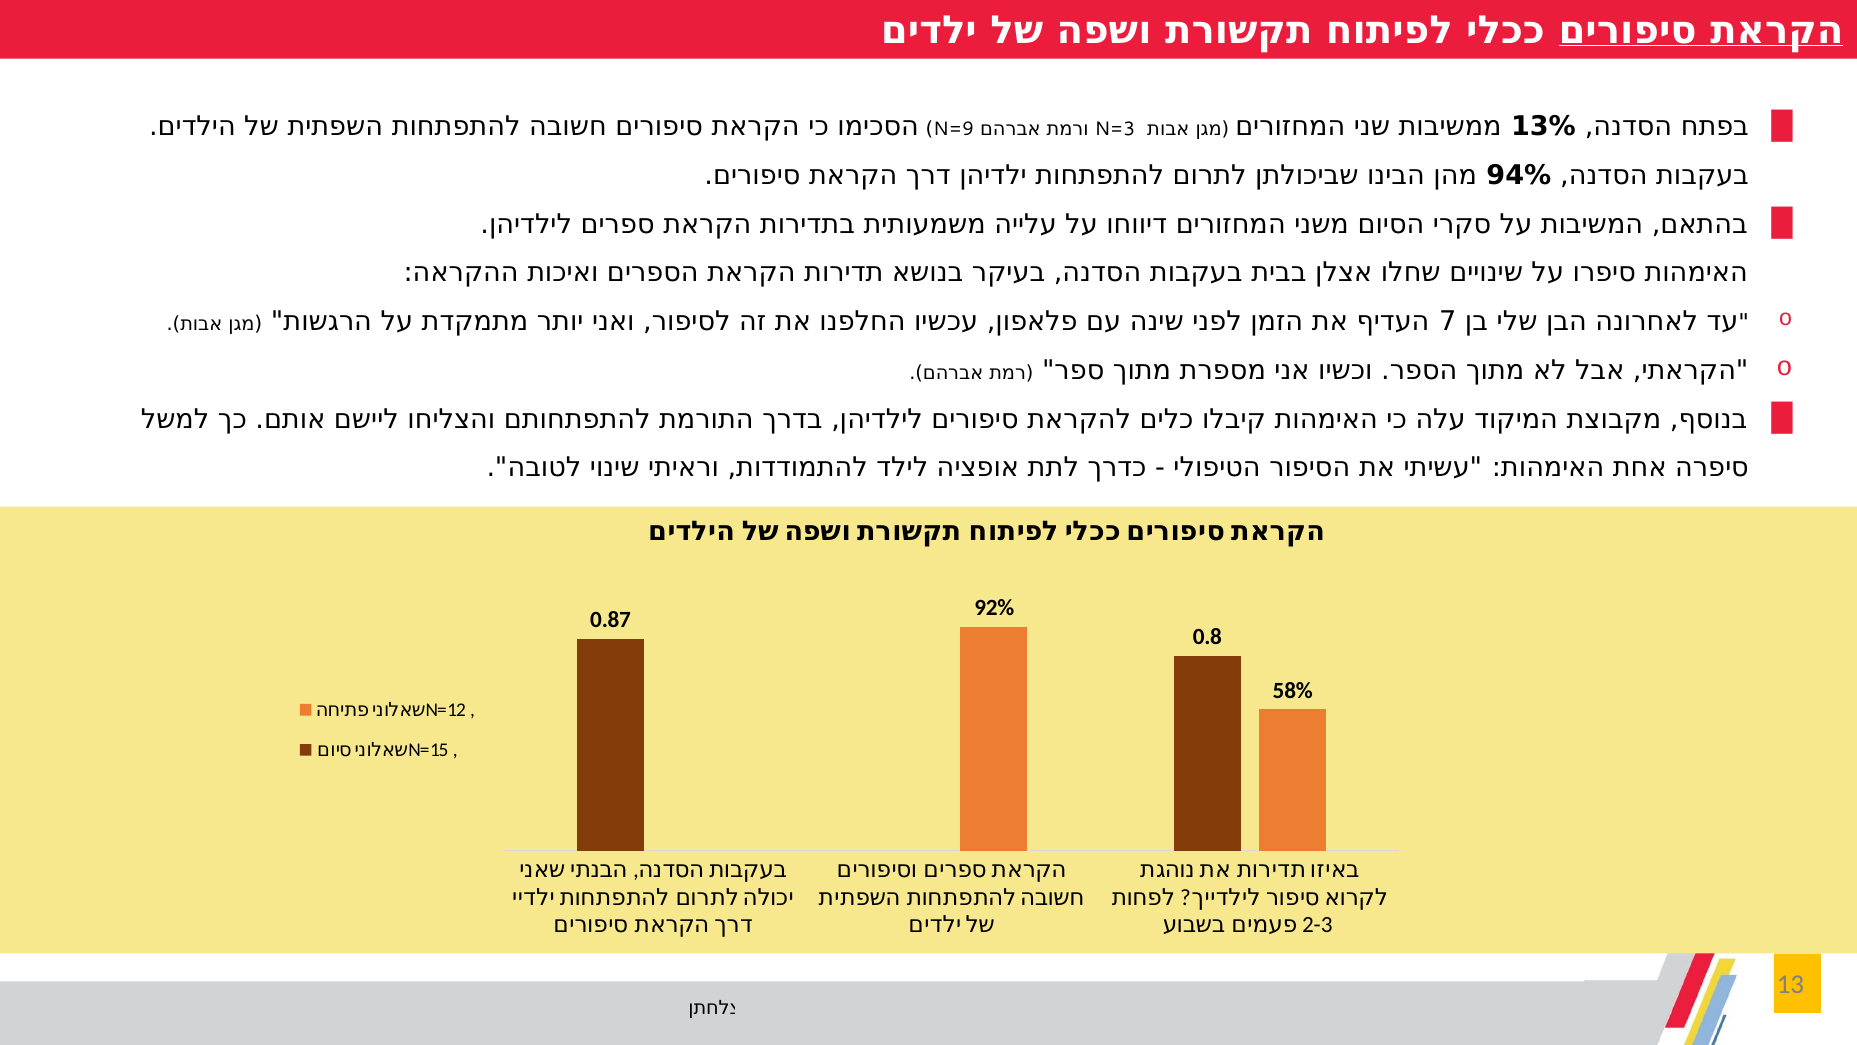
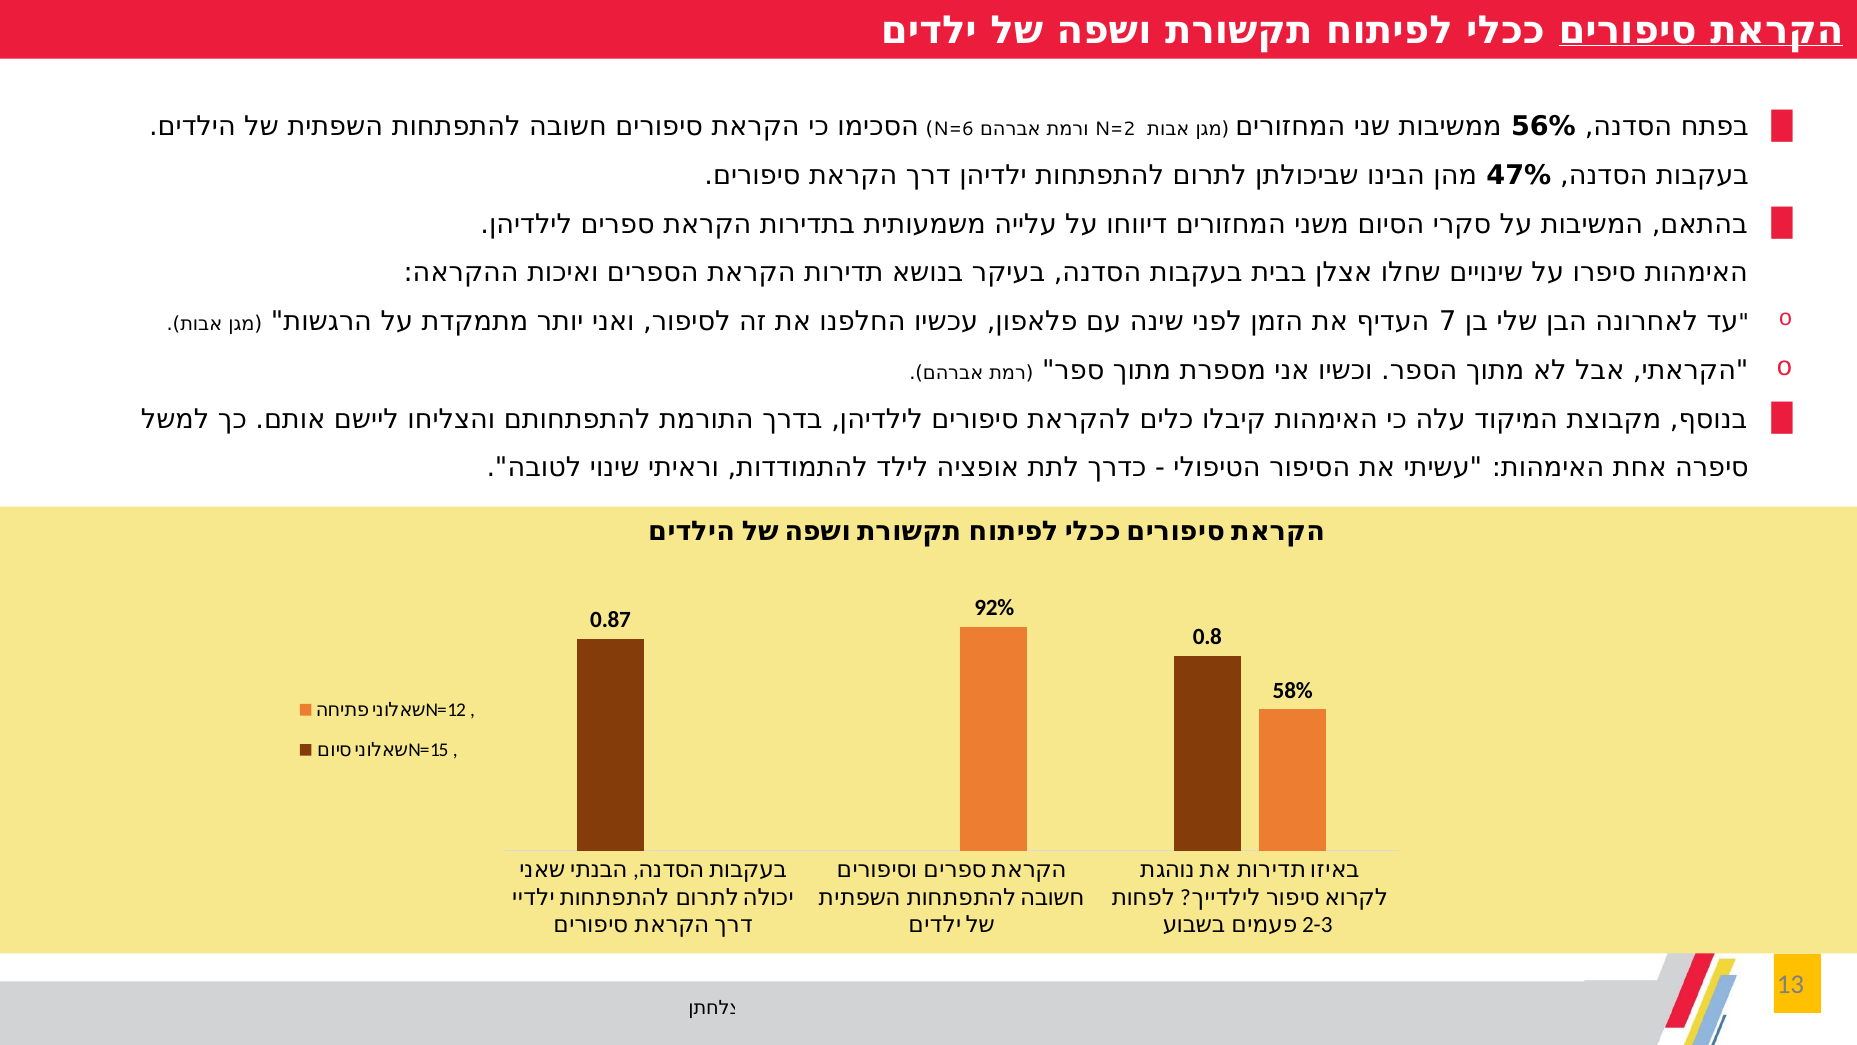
13%: 13% -> 56% (1543, 126)
N=9: N=9 -> N=6 (954, 129)
N=3: N=3 -> N=2 (1115, 129)
94%: 94% -> 47% (1519, 175)
